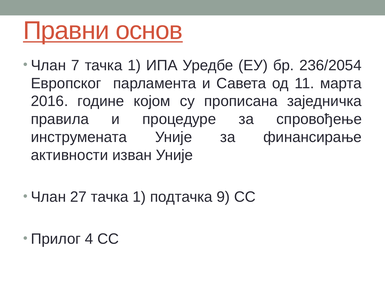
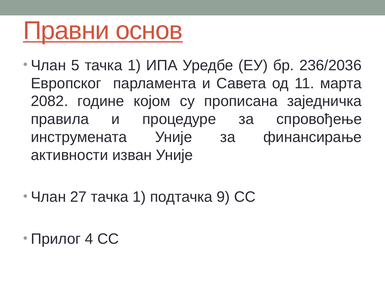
7: 7 -> 5 (75, 65)
236/2054: 236/2054 -> 236/2036 (330, 65)
2016: 2016 -> 2082 (49, 101)
